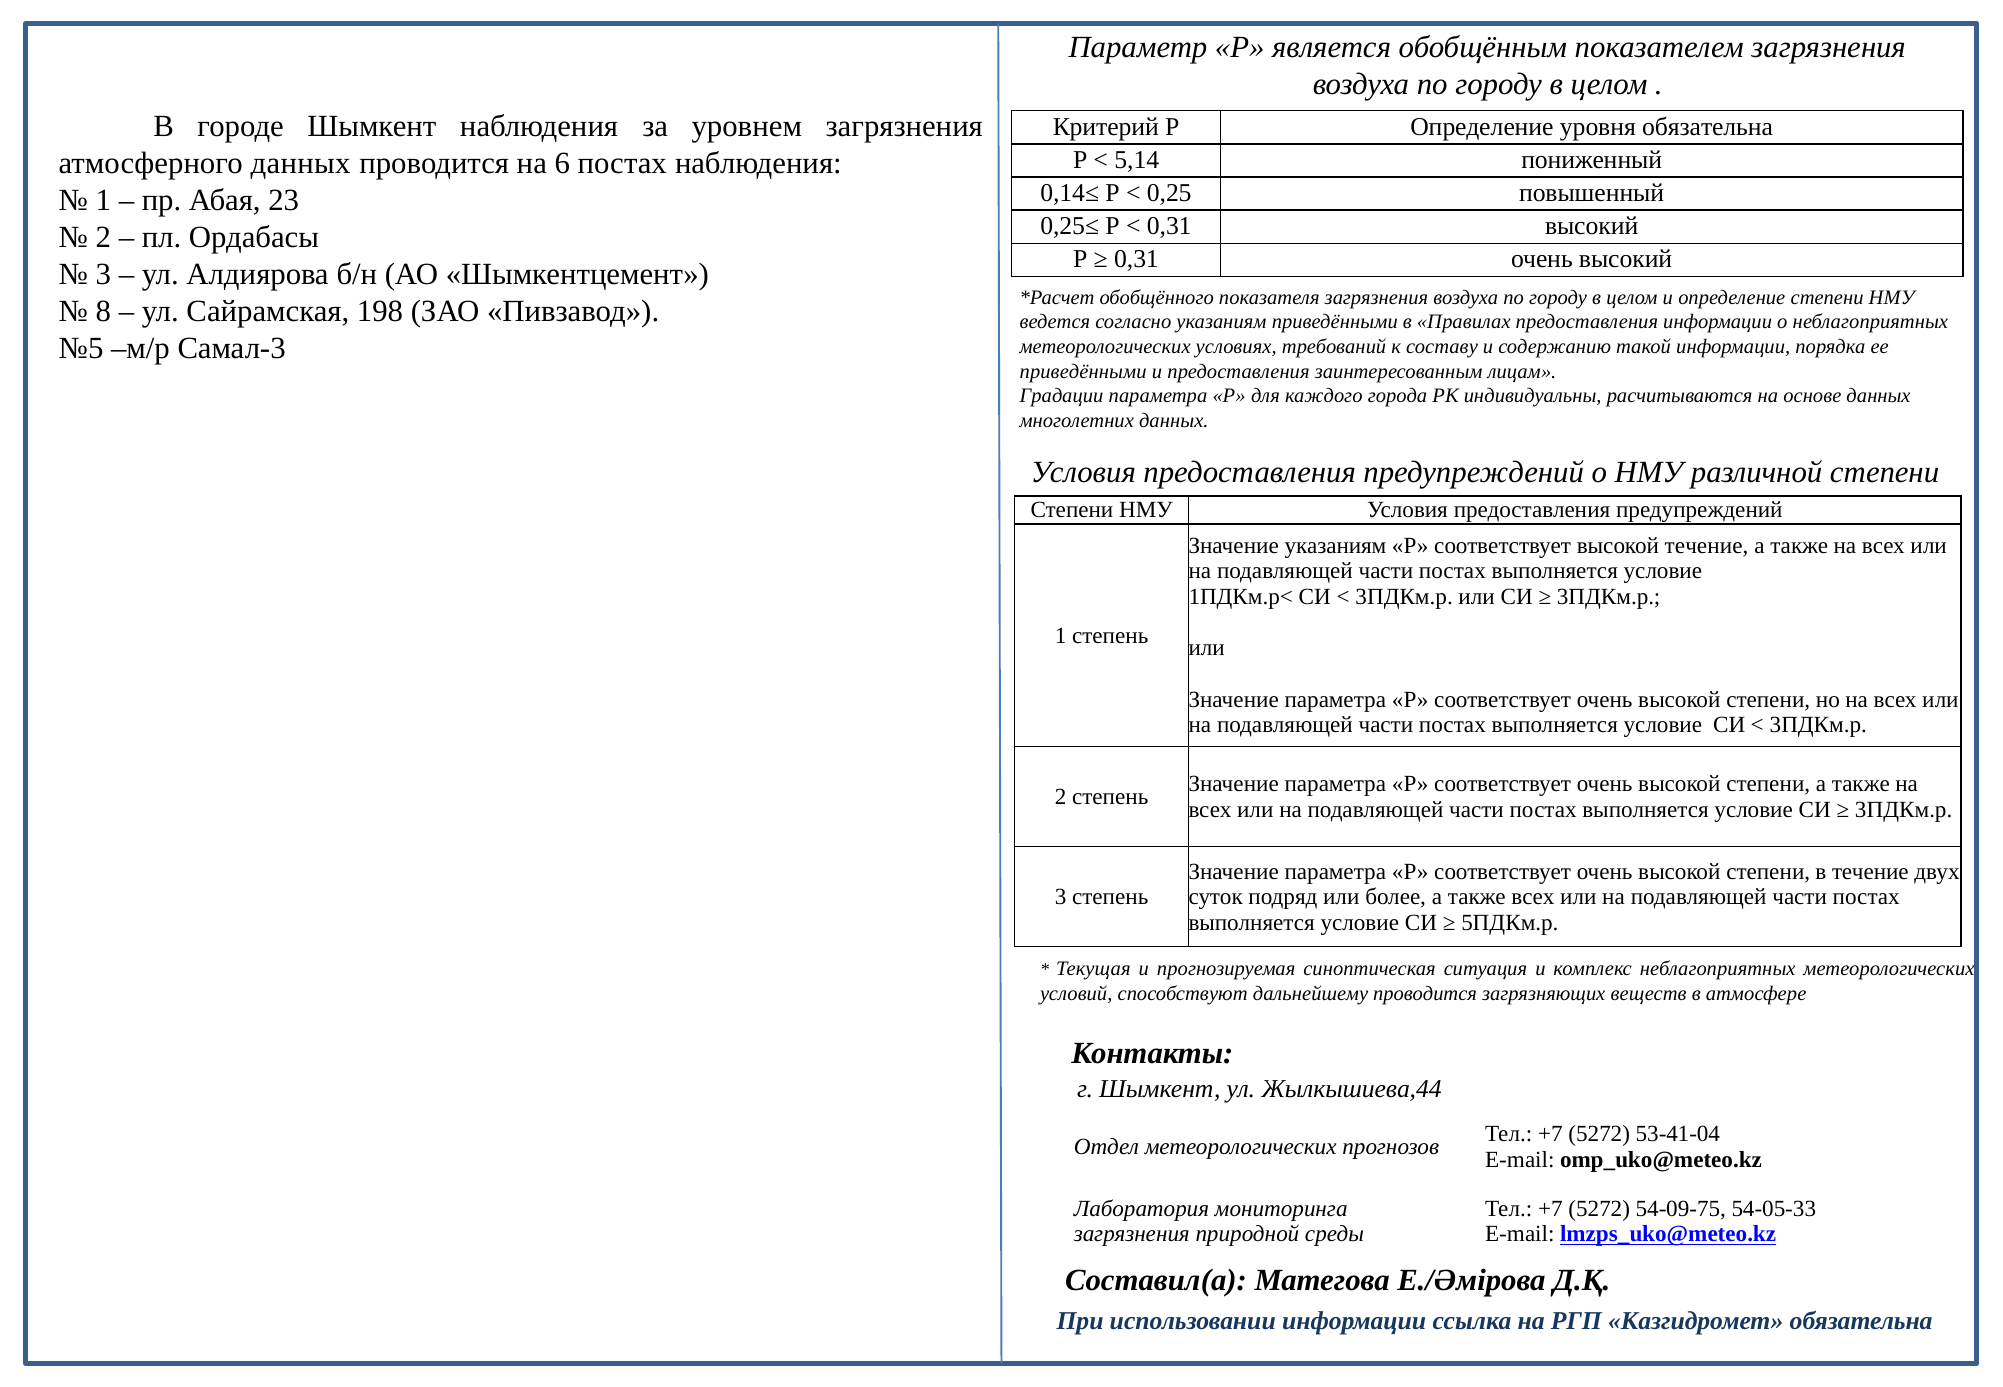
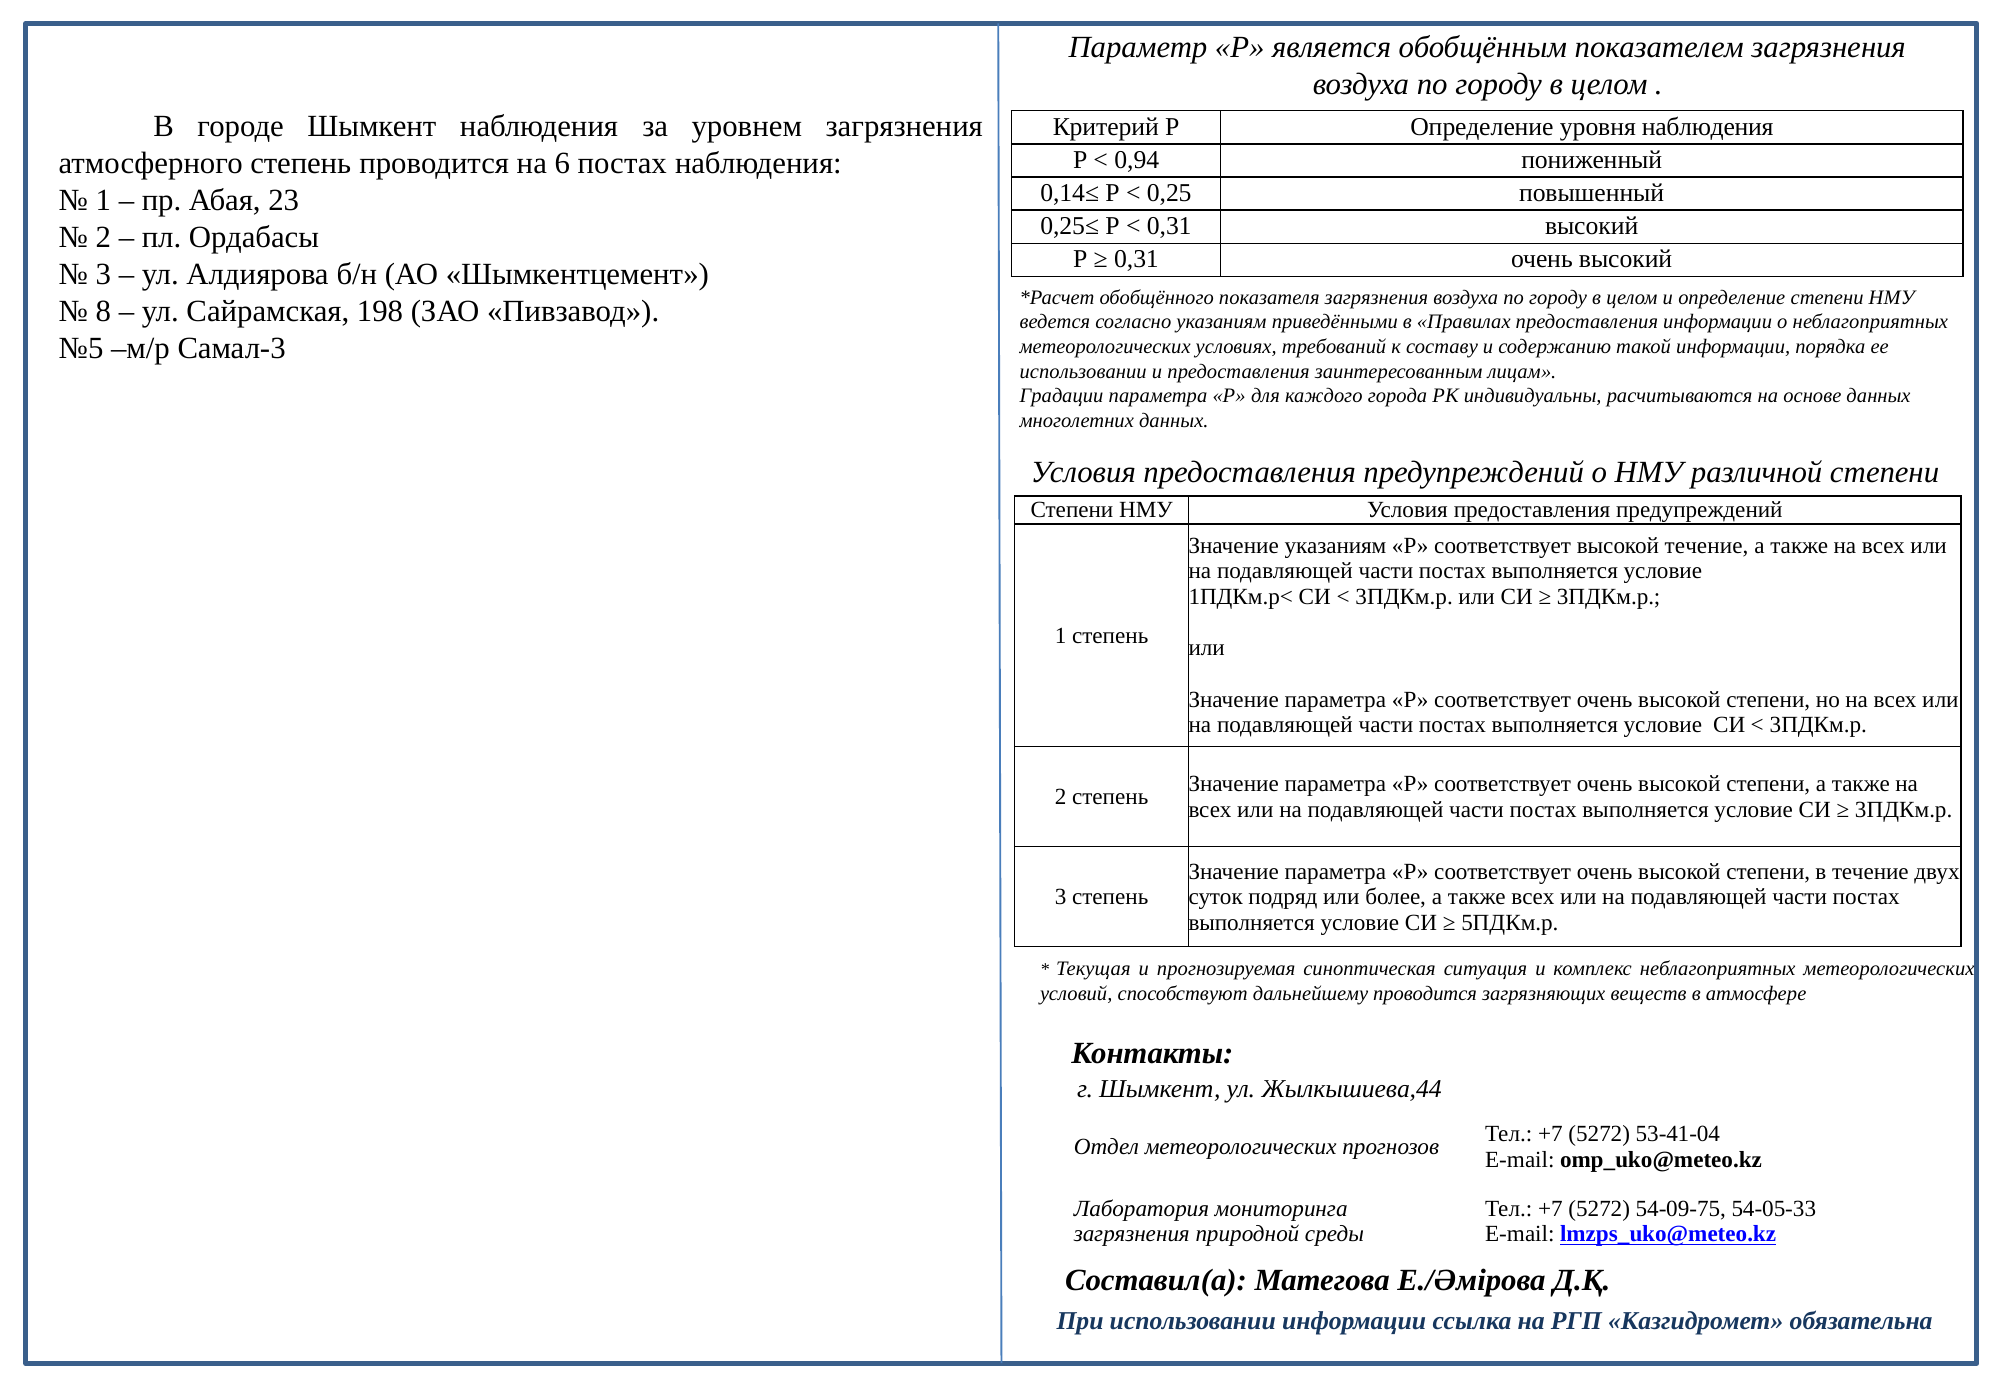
уровня обязательна: обязательна -> наблюдения (1708, 127)
5,14: 5,14 -> 0,94 (1137, 160)
атмосферного данных: данных -> степень (301, 163)
приведёнными: приведёнными -> использовании (1083, 371)
